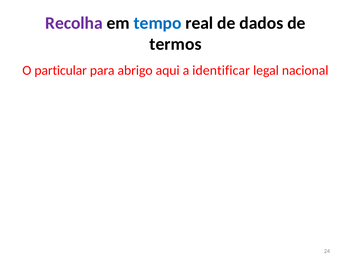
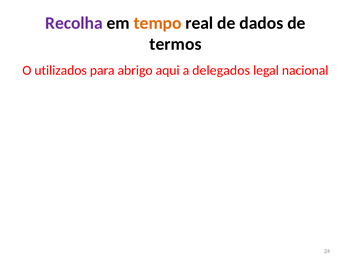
tempo colour: blue -> orange (158, 23)
particular: particular -> utilizados (61, 70)
identificar: identificar -> delegados (221, 70)
